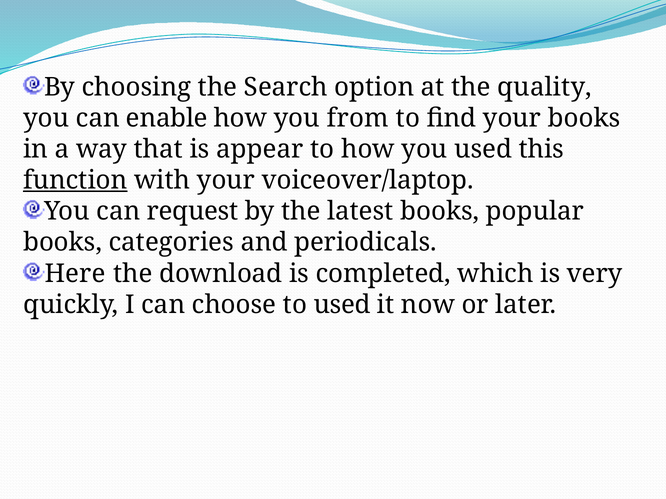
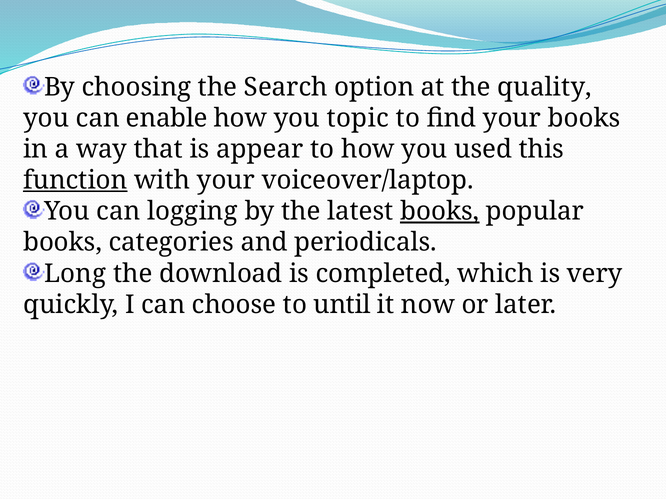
from: from -> topic (358, 118)
request: request -> logging (192, 212)
books underline: none -> present (440, 212)
Here: Here -> Long (75, 274)
to used: used -> until (342, 305)
